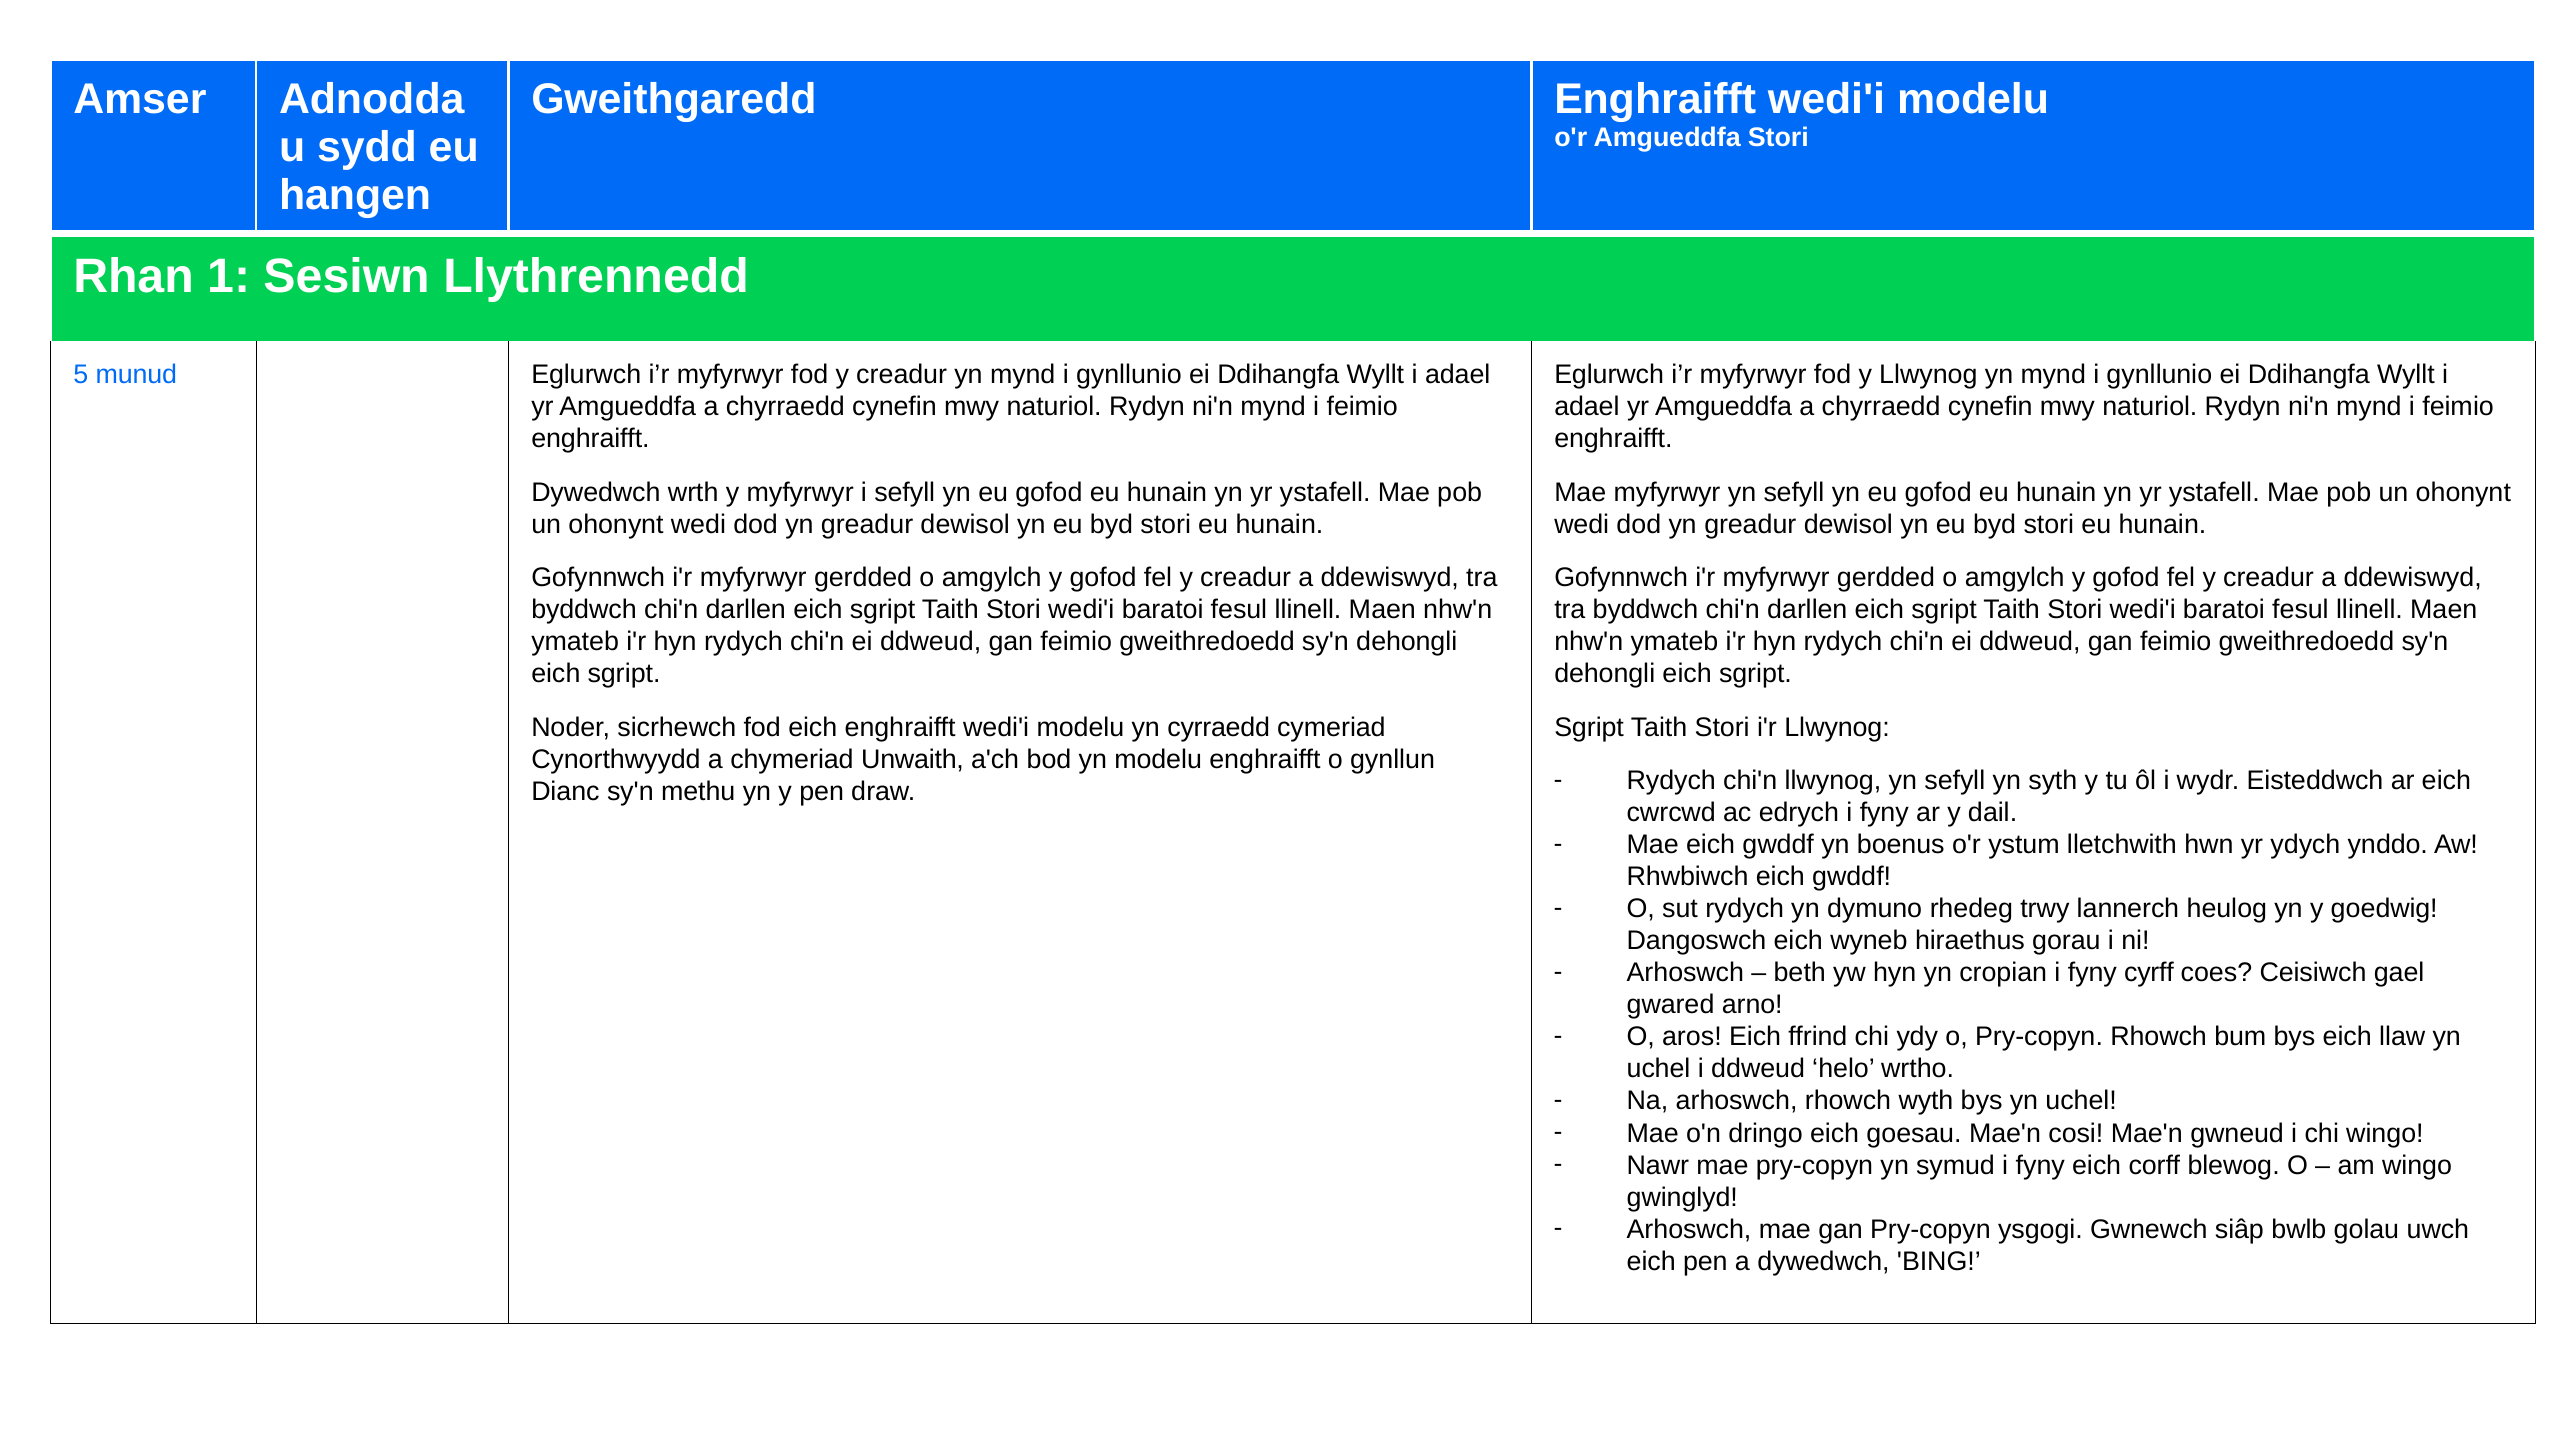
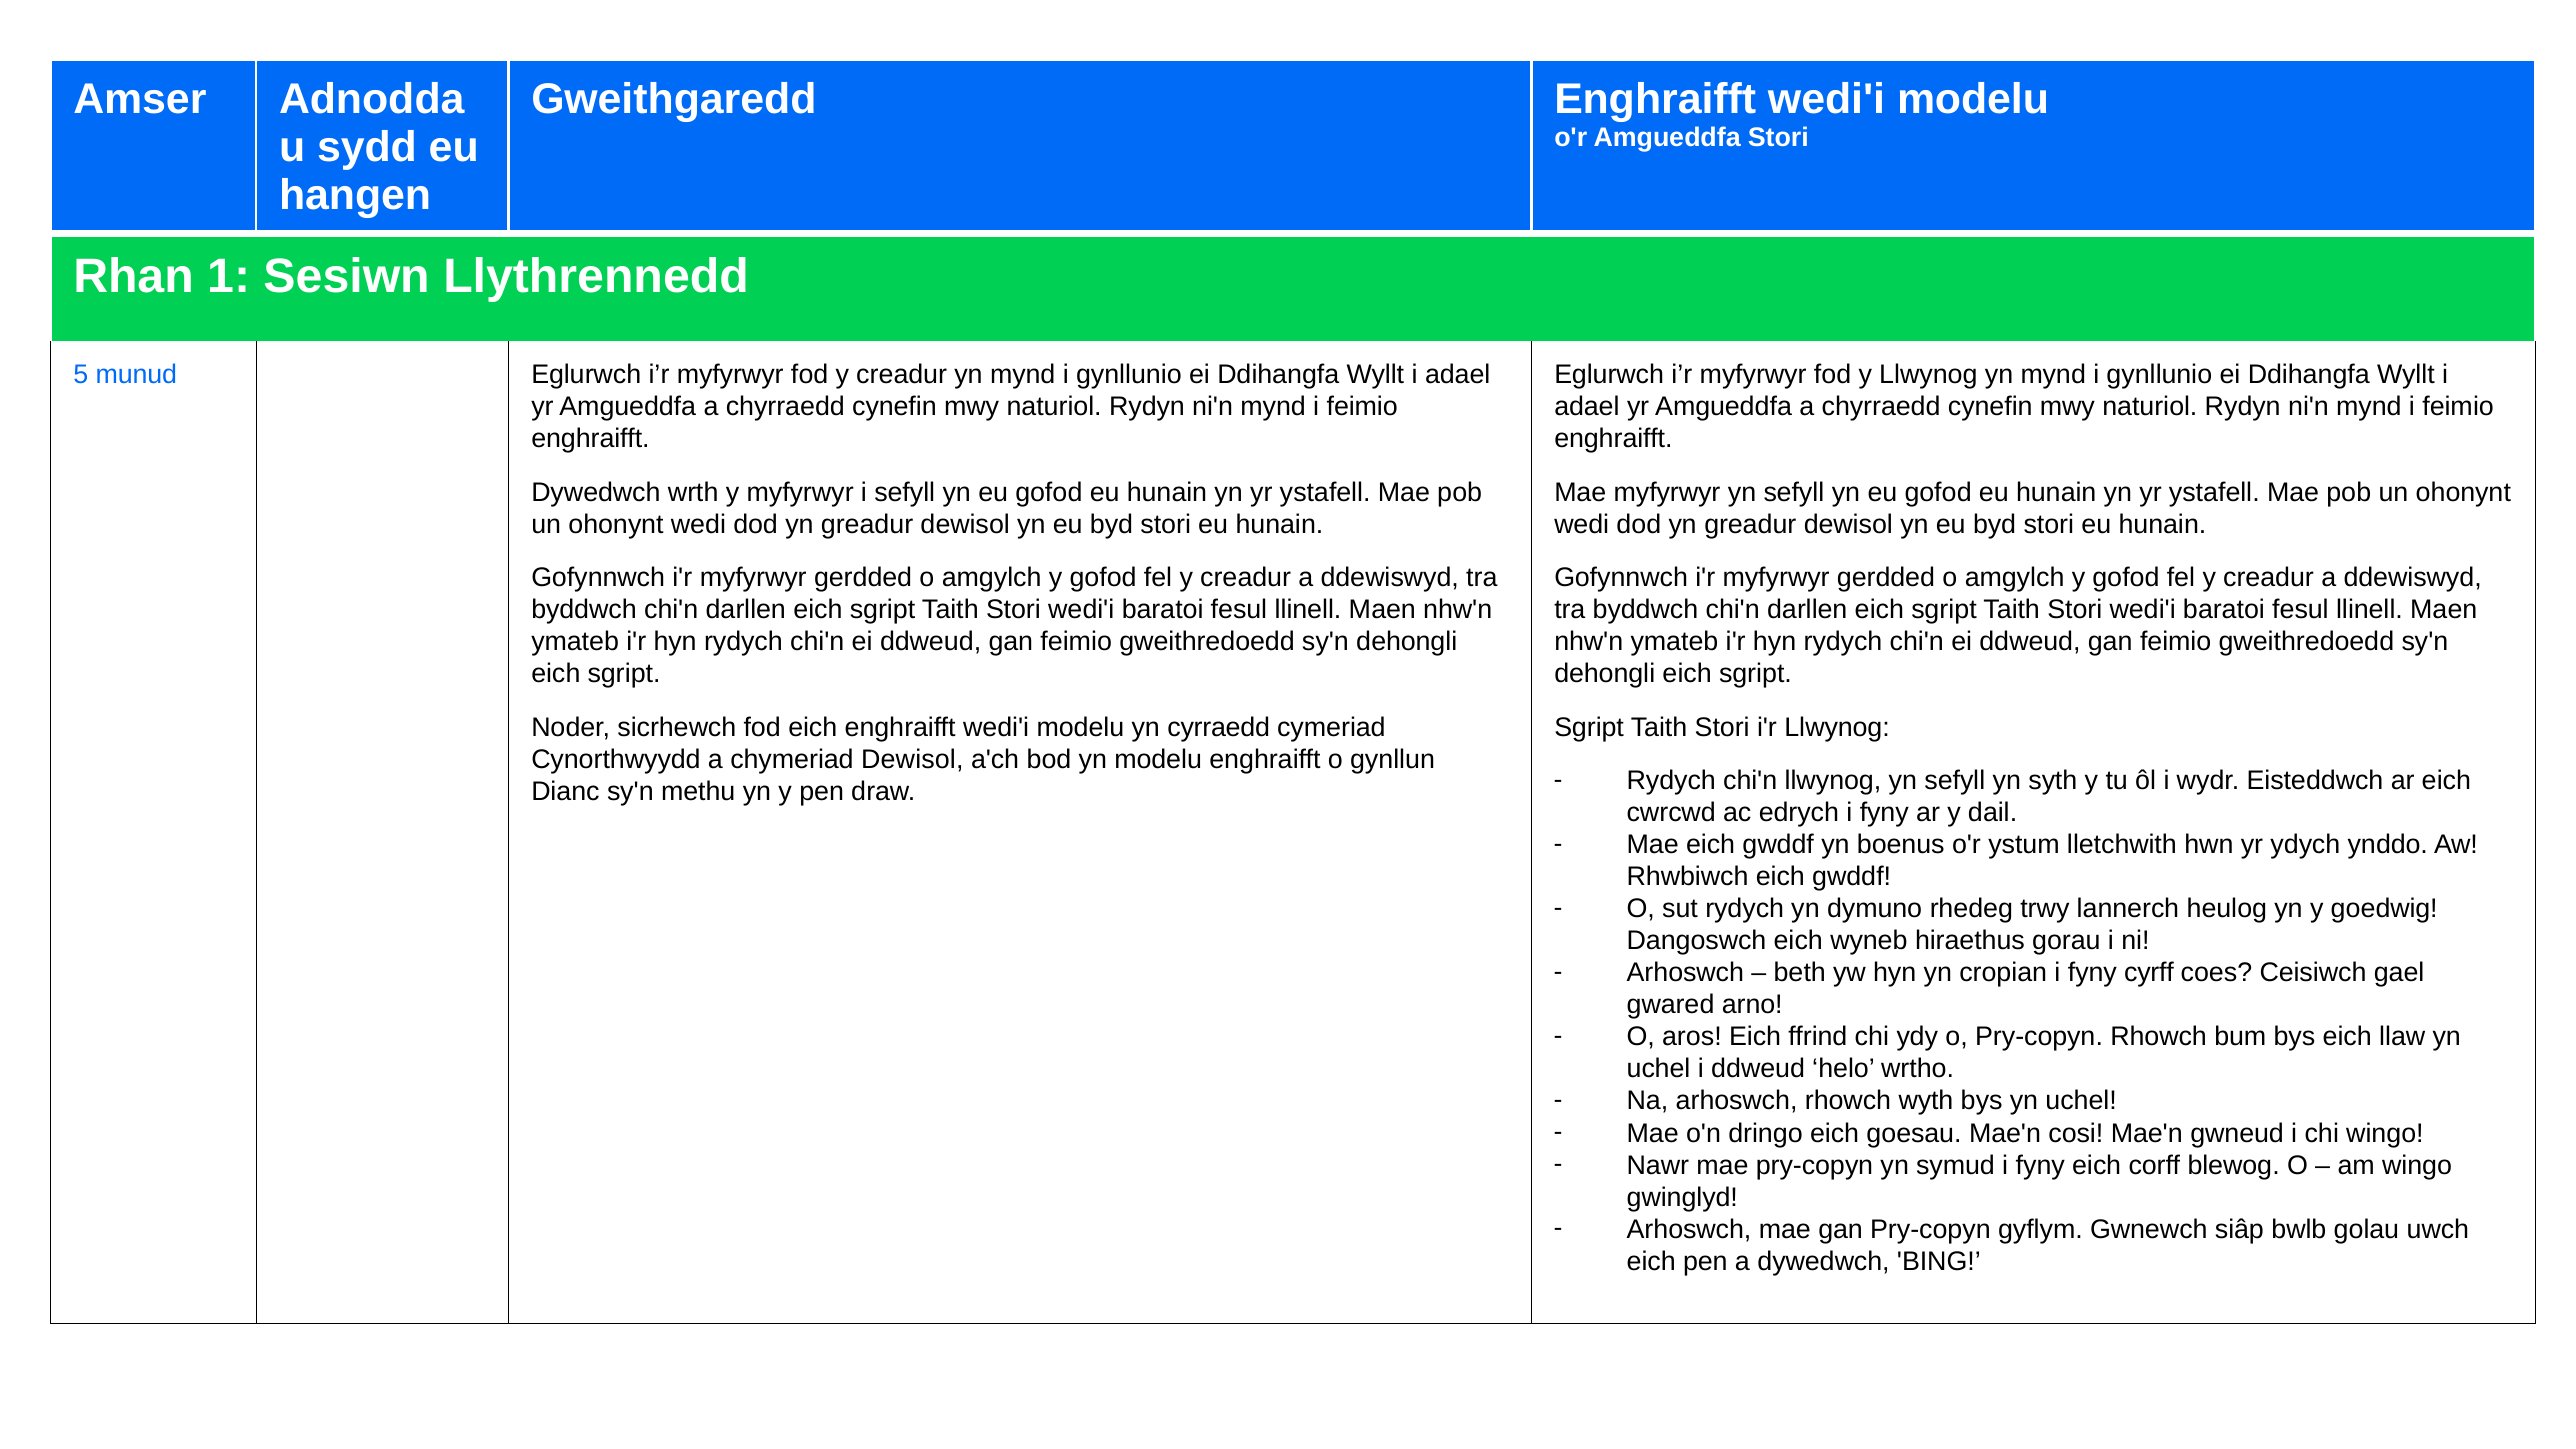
chymeriad Unwaith: Unwaith -> Dewisol (912, 759)
ysgogi: ysgogi -> gyflym (2040, 1229)
